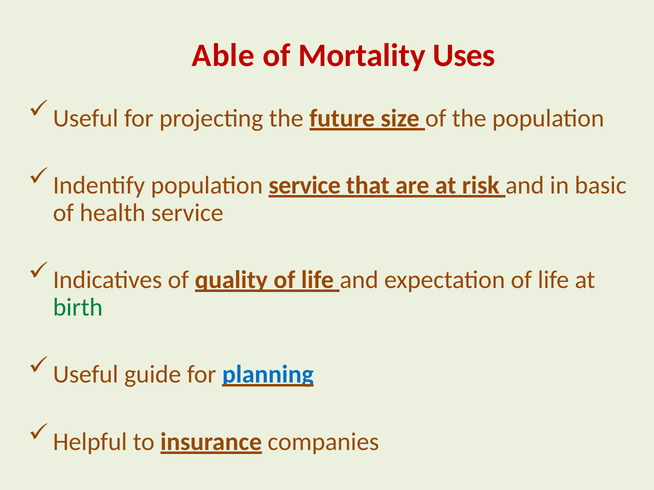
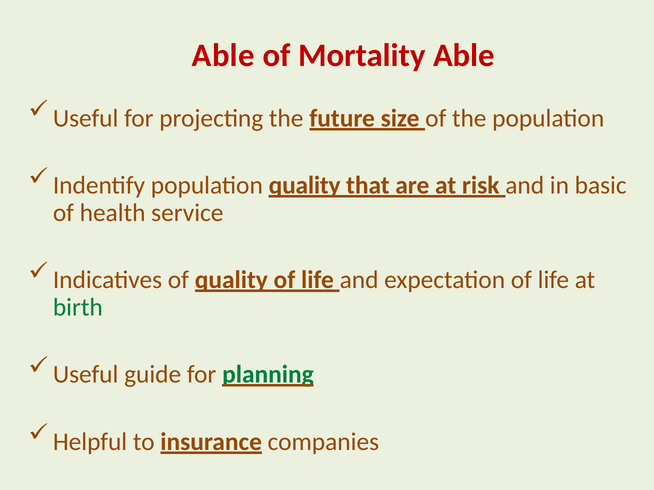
Mortality Uses: Uses -> Able (464, 56)
population service: service -> quality (305, 186)
planning colour: blue -> green (268, 375)
